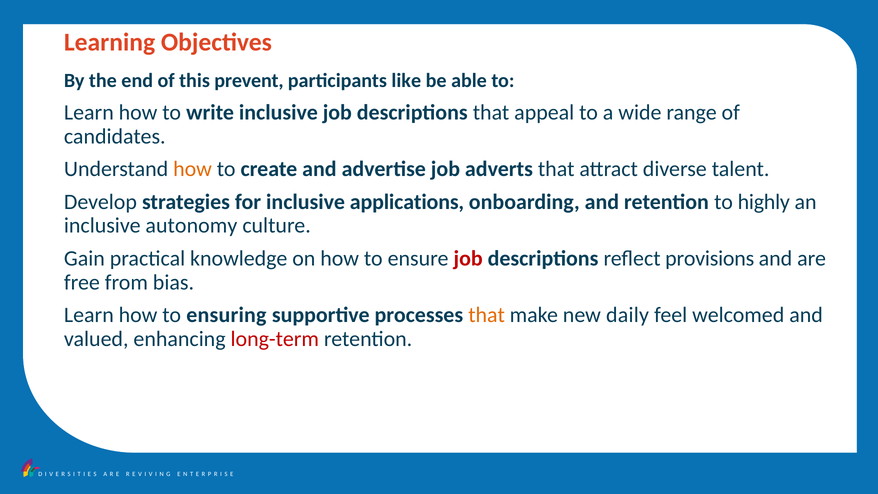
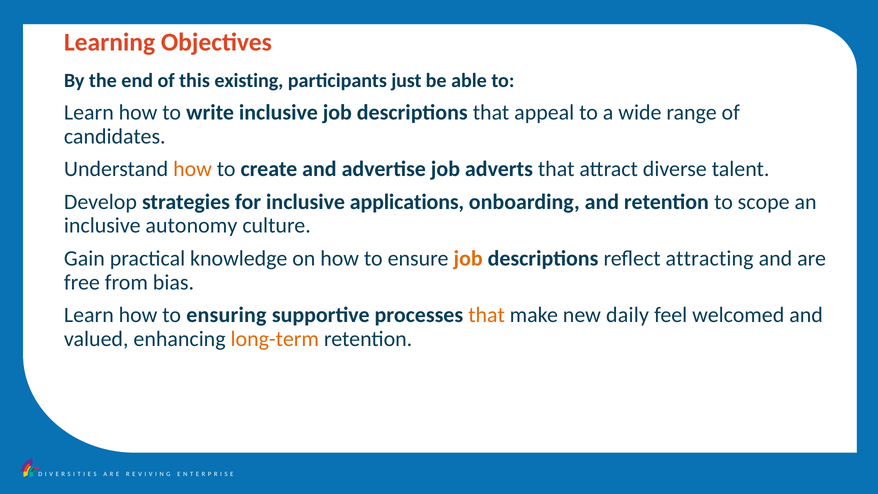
prevent: prevent -> existing (249, 81)
like: like -> just (406, 81)
highly: highly -> scope (764, 202)
job colour: red -> orange (468, 259)
provisions: provisions -> attracting (710, 259)
long-term colour: red -> orange (275, 339)
